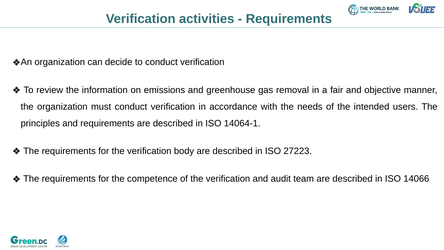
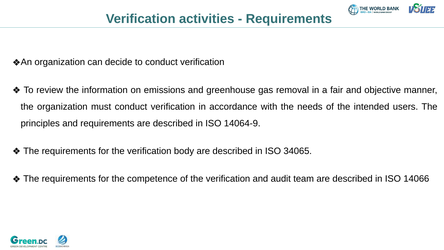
14064-1: 14064-1 -> 14064-9 (242, 123)
27223: 27223 -> 34065 (298, 151)
